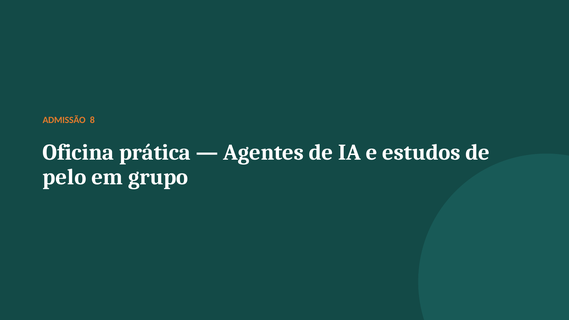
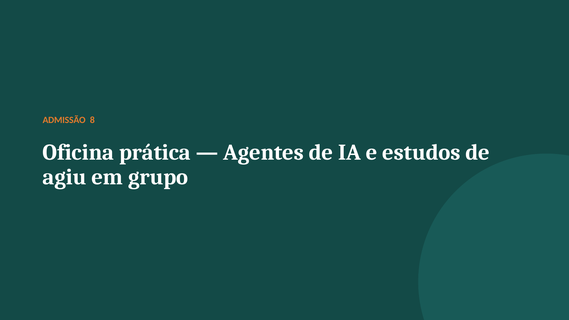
pelo: pelo -> agiu (65, 177)
